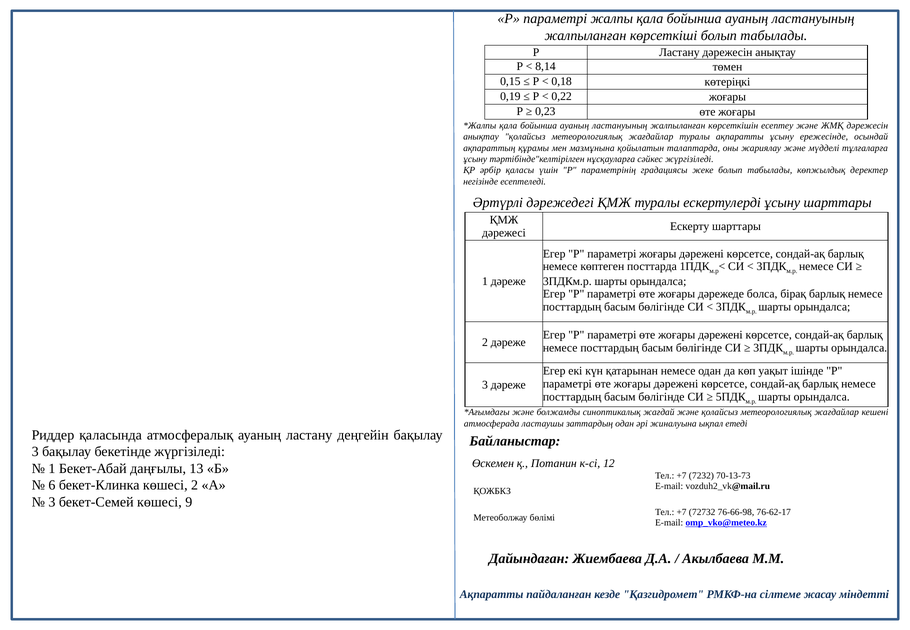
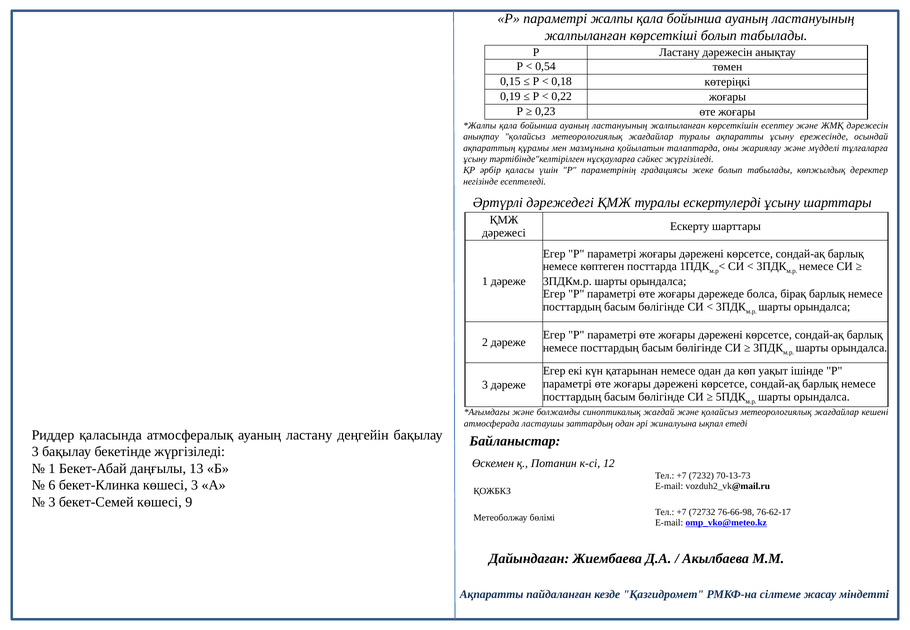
8,14: 8,14 -> 0,54 (545, 67)
көшесі 2: 2 -> 3 (195, 485)
